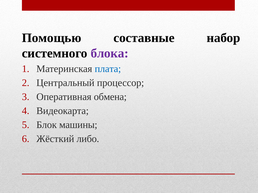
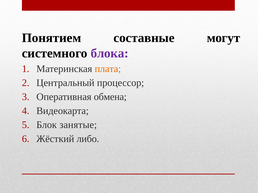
Помощью: Помощью -> Понятием (52, 38)
набор: набор -> могут (224, 38)
плата colour: blue -> orange (108, 69)
машины: машины -> занятые (78, 125)
